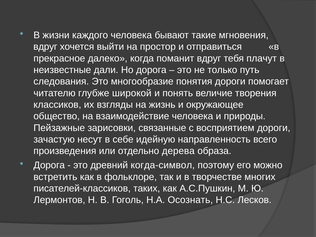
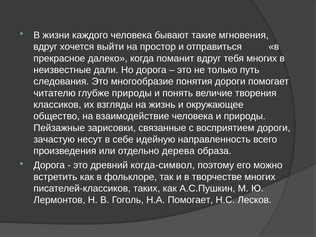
тебя плачут: плачут -> многих (262, 58)
глубже широкой: широкой -> природы (132, 93)
Н.А Осознать: Осознать -> Помогает (190, 200)
